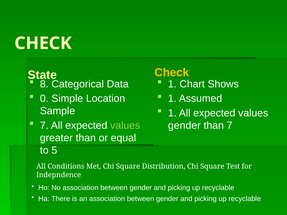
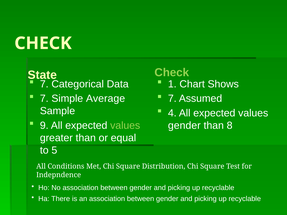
Check colour: yellow -> light green (172, 73)
8: 8 -> 7 (44, 84)
0: 0 -> 7 (44, 99)
Location: Location -> Average (106, 99)
1: 1 -> 7 (172, 99)
1: 1 -> 4 (172, 113)
7: 7 -> 9 (44, 126)
than 7: 7 -> 8 (230, 126)
